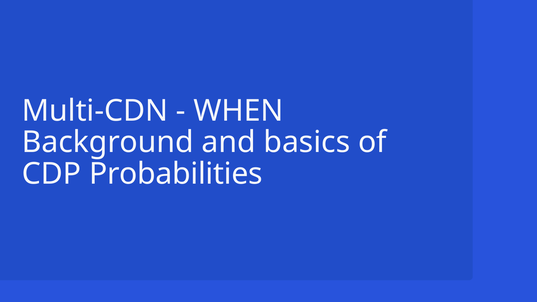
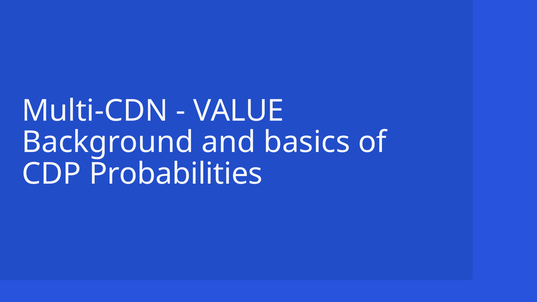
WHEN: WHEN -> VALUE (239, 111)
